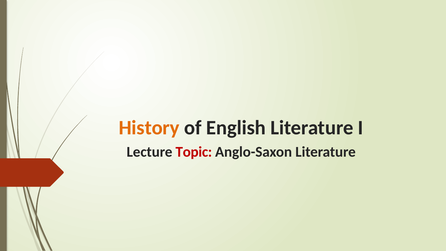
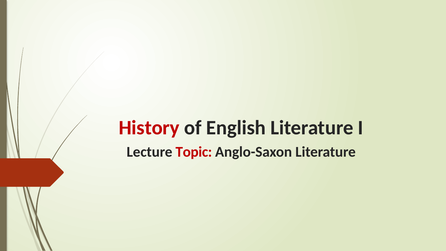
History colour: orange -> red (149, 128)
